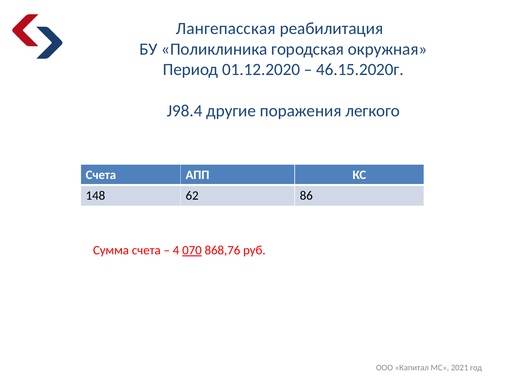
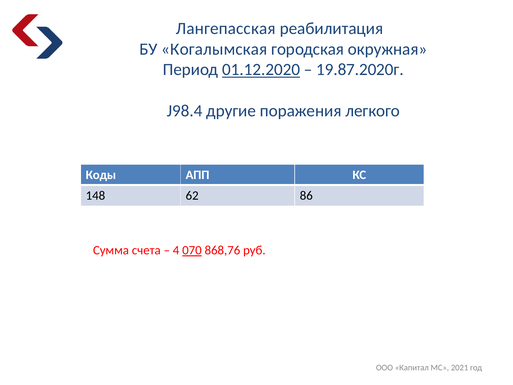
Поликлиника: Поликлиника -> Когалымская (214, 49)
01.12.2020 underline: none -> present (261, 70)
46.15.2020г: 46.15.2020г -> 19.87.2020г (360, 70)
Счета: Счета -> Коды (101, 175)
